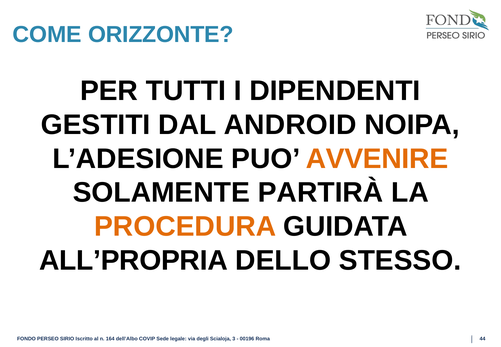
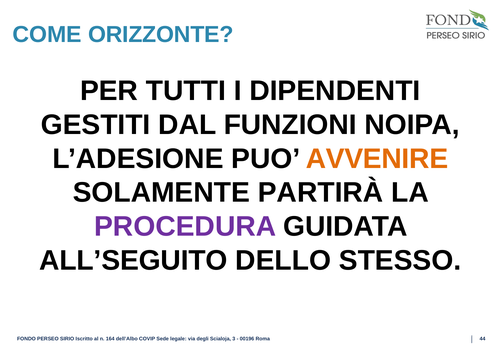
ANDROID: ANDROID -> FUNZIONI (290, 125)
PROCEDURA colour: orange -> purple (185, 226)
ALL’PROPRIA: ALL’PROPRIA -> ALL’SEGUITO (133, 260)
